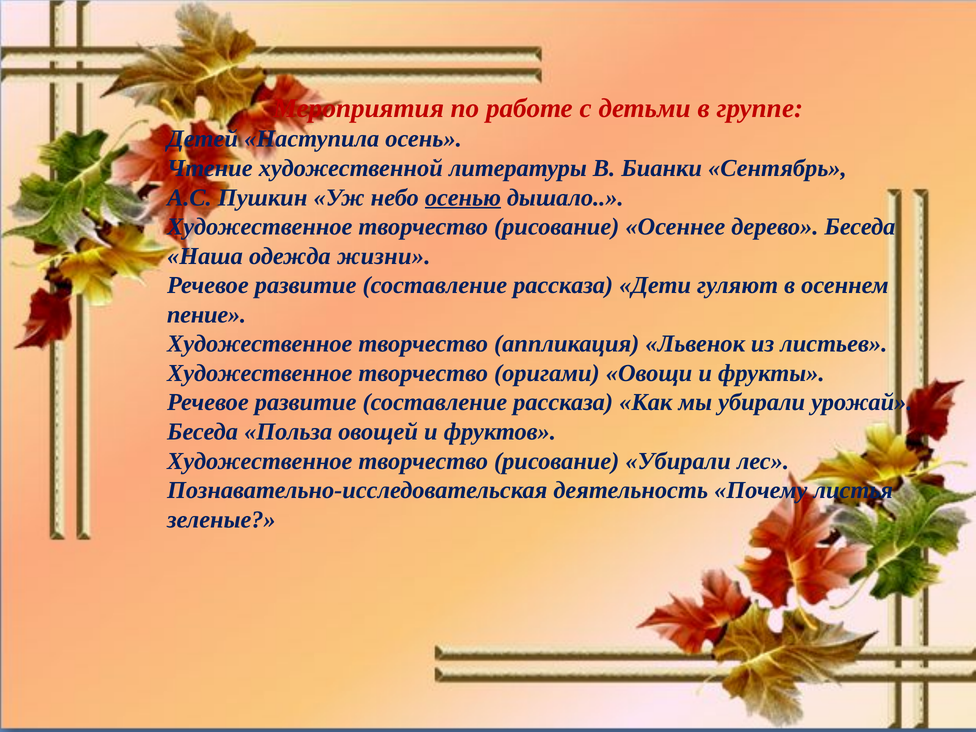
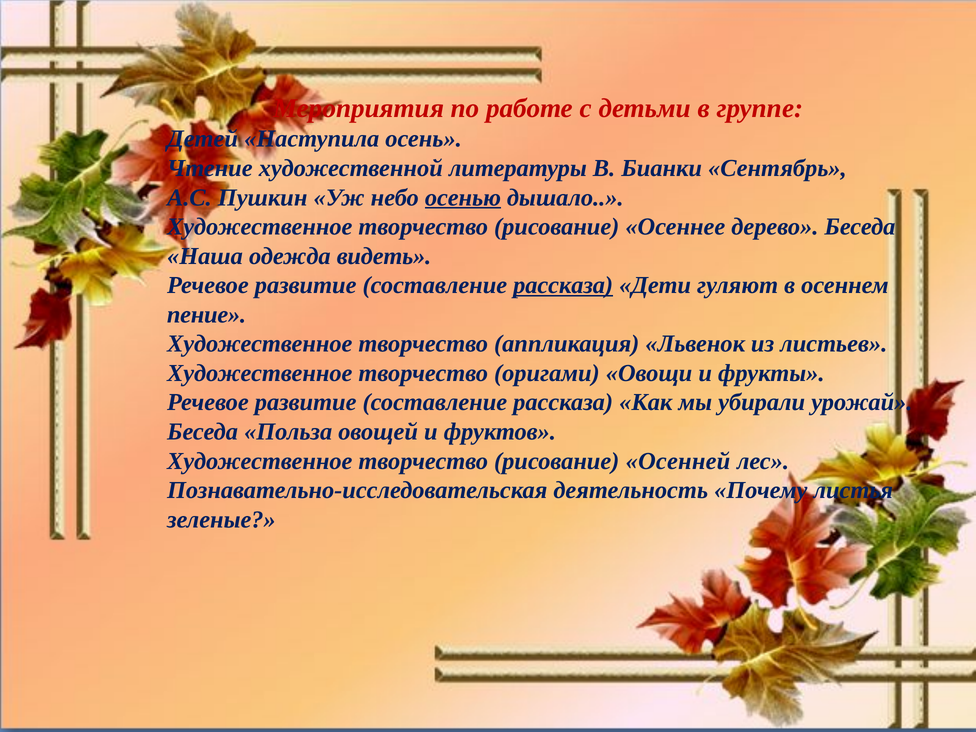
жизни: жизни -> видеть (384, 256)
рассказа underline: none -> present (563, 285)
рисование Убирали: Убирали -> Осенней (678, 461)
